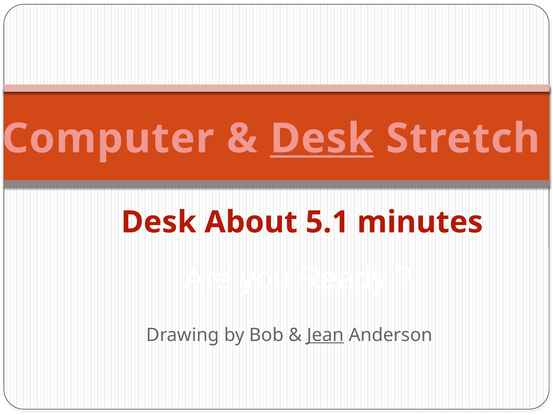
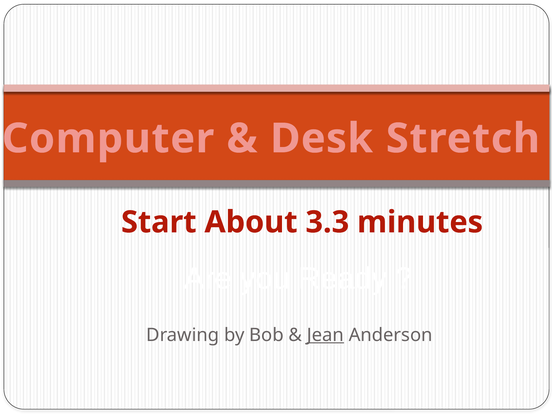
Desk underline: present -> none (322, 139)
Desk: Desk -> Start (159, 222)
5.1: 5.1 -> 3.3 (327, 222)
